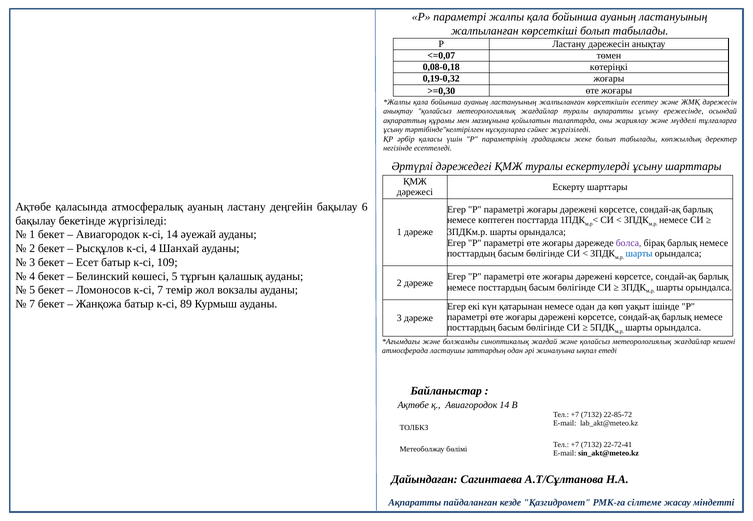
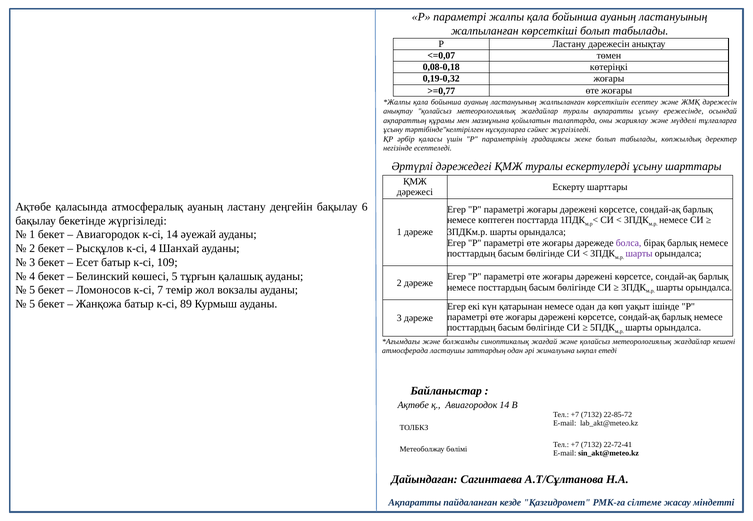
>=0,30: >=0,30 -> >=0,77 (441, 91)
шарты colour: blue -> purple (639, 254)
7: 7 -> 5 (32, 304)
